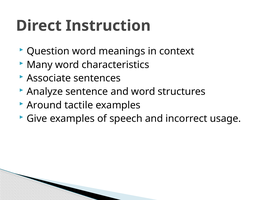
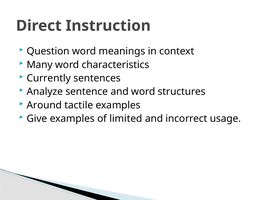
Associate: Associate -> Currently (49, 78)
speech: speech -> limited (126, 119)
